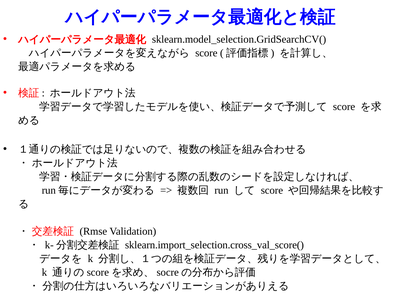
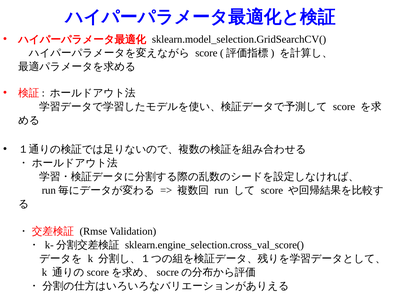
sklearn.import_selection.cross_val_score(: sklearn.import_selection.cross_val_score( -> sklearn.engine_selection.cross_val_score( (214, 245)
